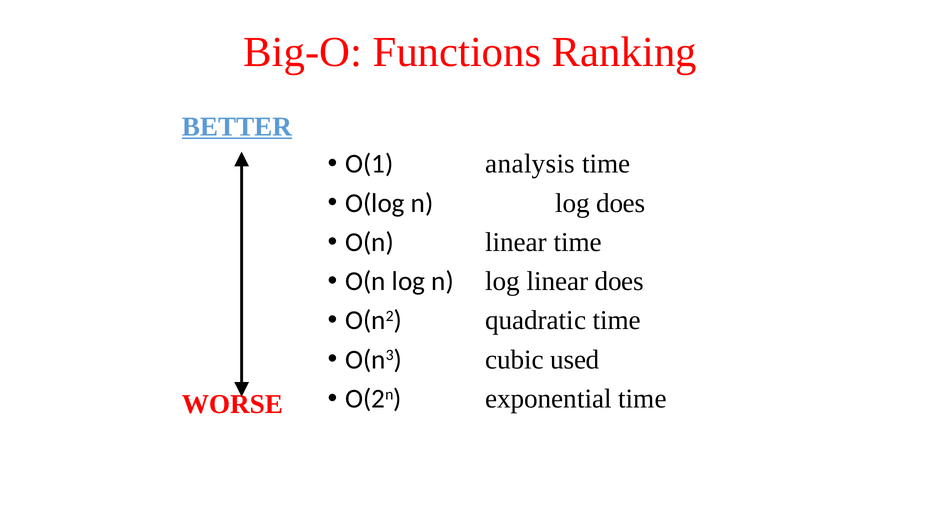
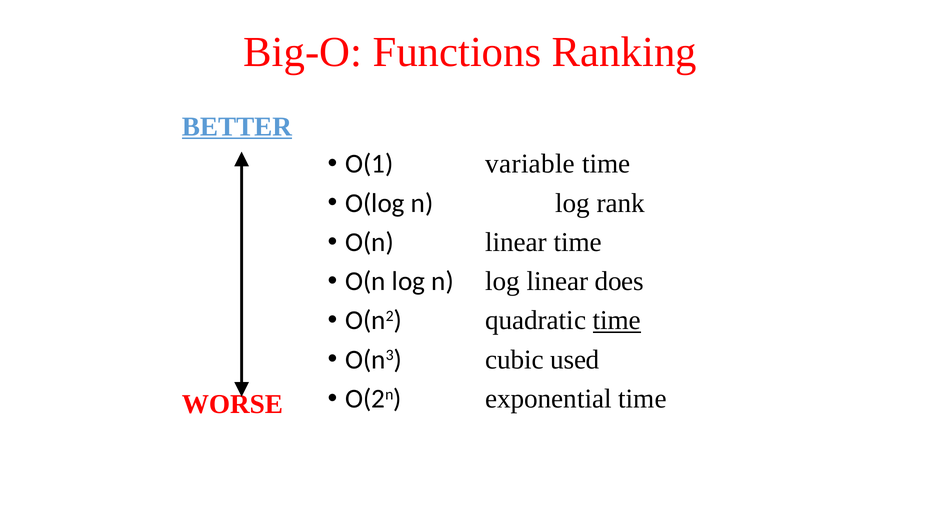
analysis: analysis -> variable (530, 164)
log does: does -> rank (621, 203)
time underline: none -> present (617, 320)
